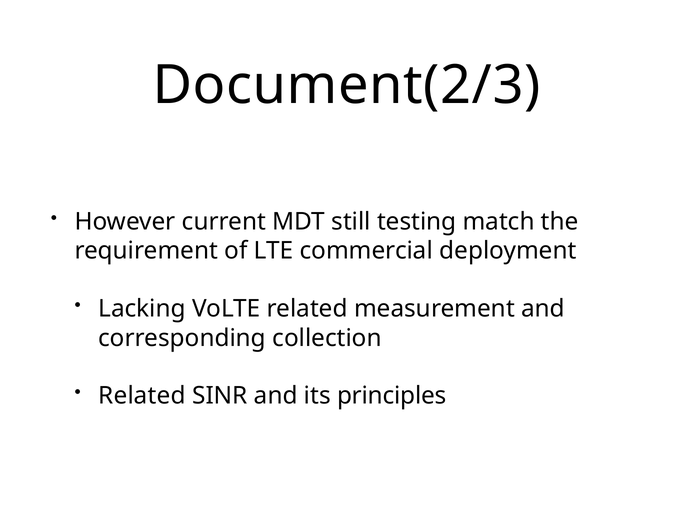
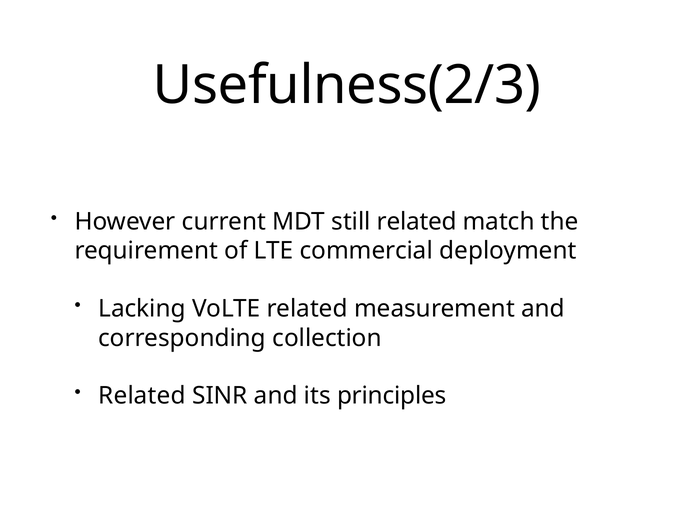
Document(2/3: Document(2/3 -> Usefulness(2/3 (347, 85)
still testing: testing -> related (417, 221)
